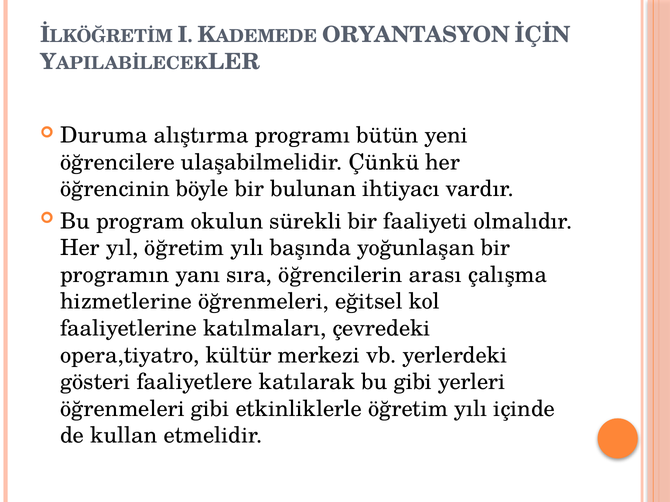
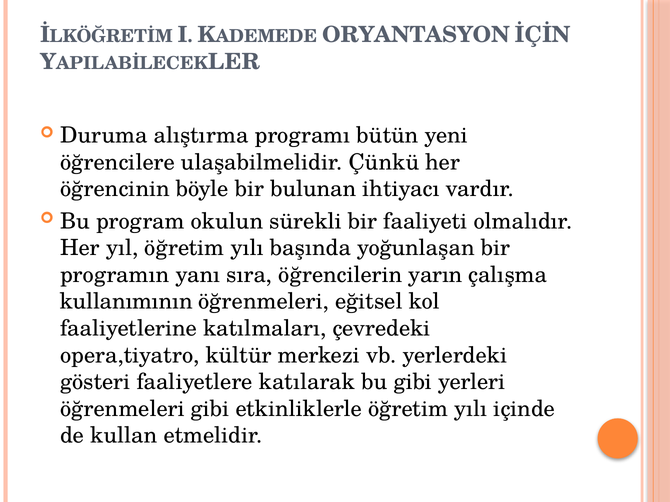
arası: arası -> yarın (435, 275)
hizmetlerine: hizmetlerine -> kullanımının (126, 302)
